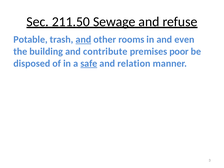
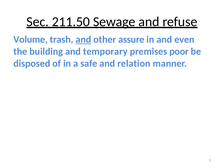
Potable: Potable -> Volume (31, 40)
rooms: rooms -> assure (131, 40)
contribute: contribute -> temporary (105, 51)
safe underline: present -> none (89, 63)
